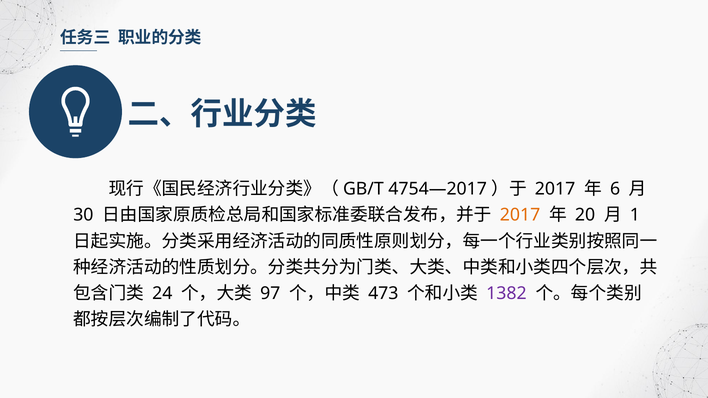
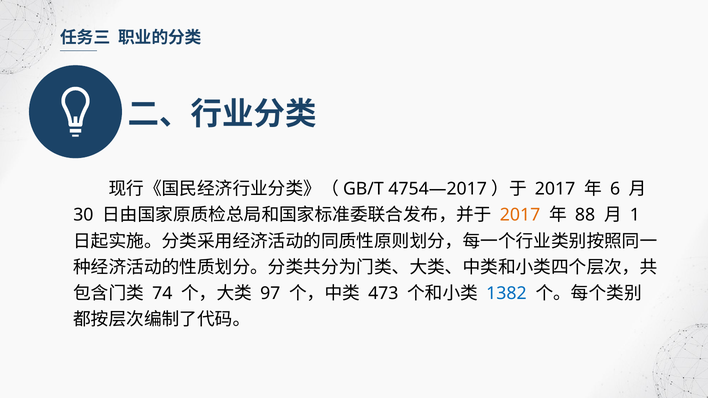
20: 20 -> 88 (585, 215)
24: 24 -> 74 (162, 294)
1382 colour: purple -> blue (506, 294)
